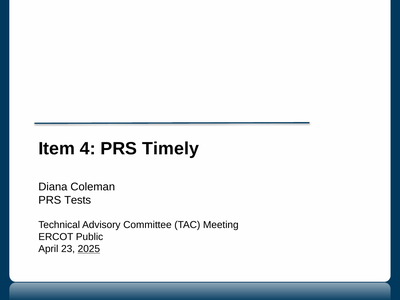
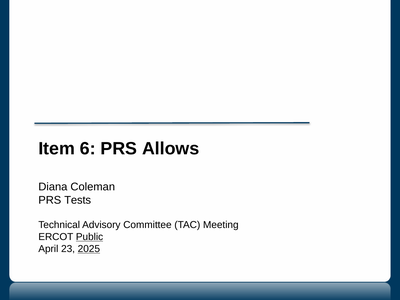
4: 4 -> 6 (88, 149)
Timely: Timely -> Allows (171, 149)
Public underline: none -> present (90, 237)
